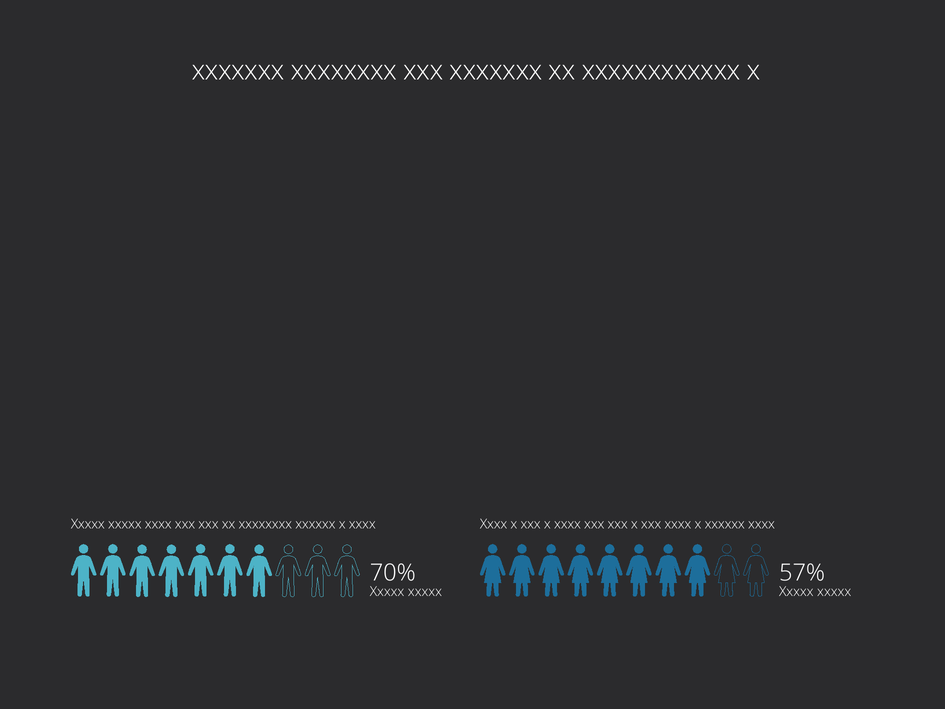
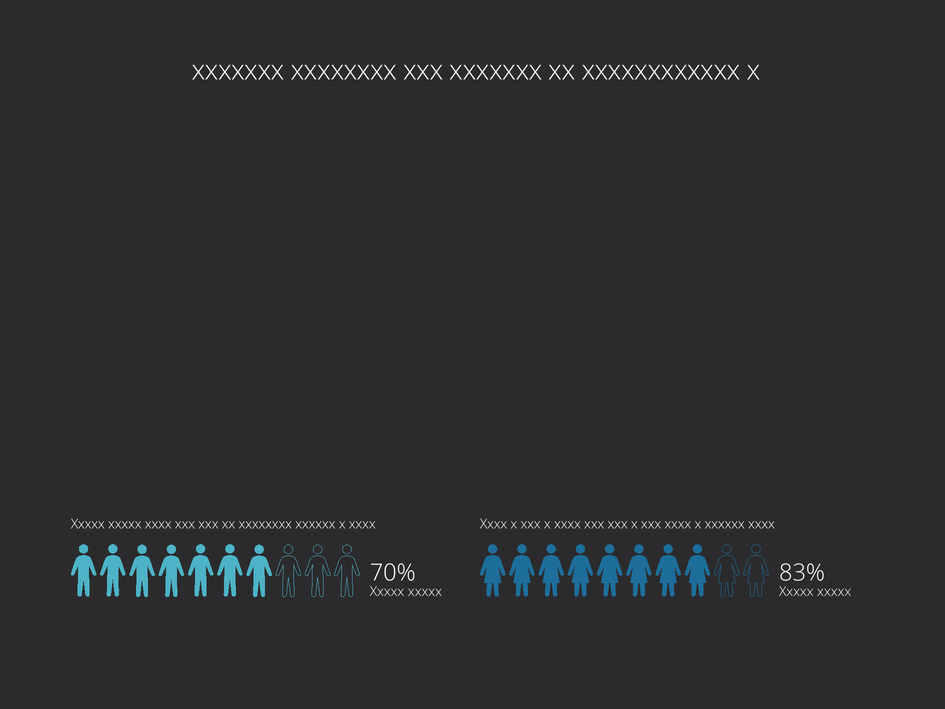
57%: 57% -> 83% (802, 573)
